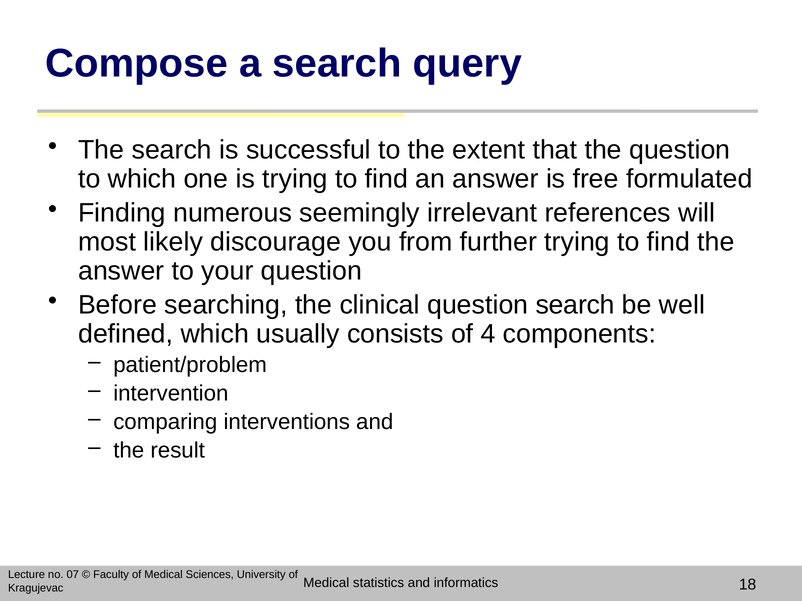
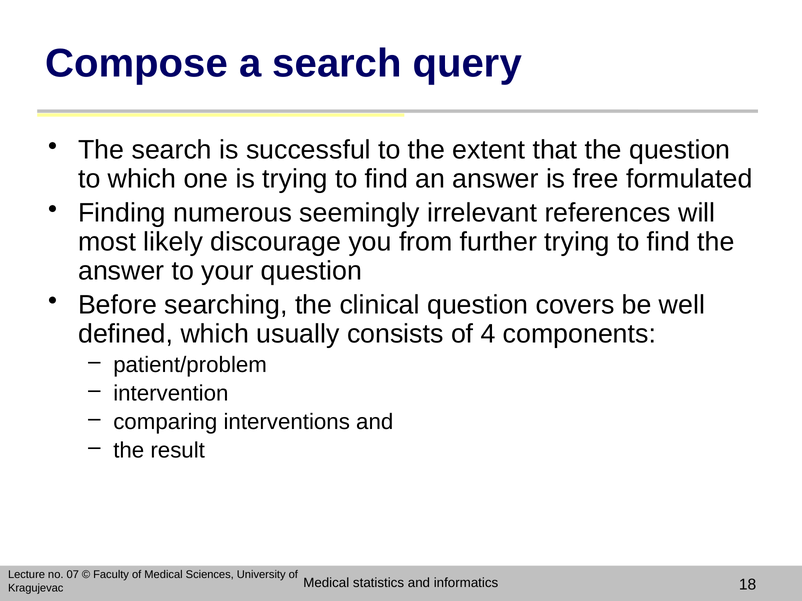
question search: search -> covers (575, 305)
